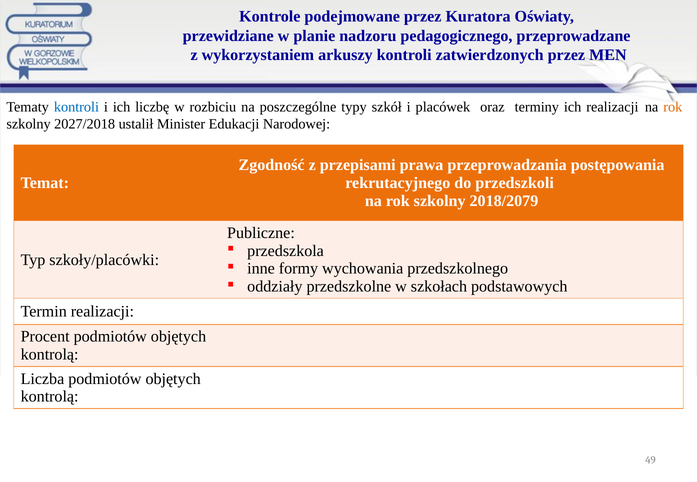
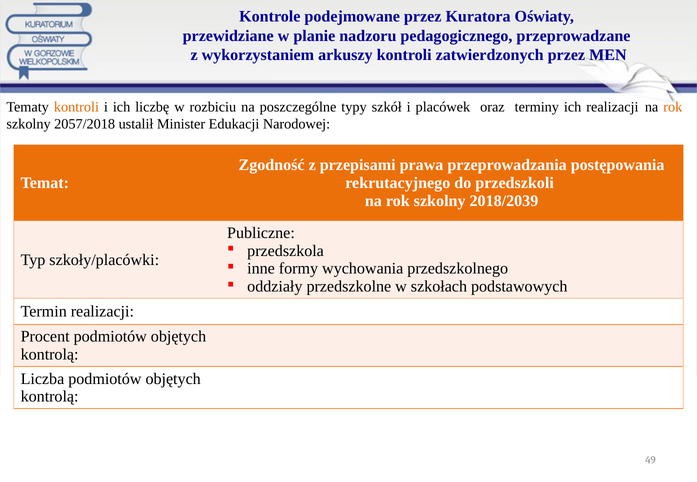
kontroli colour: blue -> orange (76, 107)
2027/2018: 2027/2018 -> 2057/2018 (85, 124)
2018/2079: 2018/2079 -> 2018/2039 (504, 201)
